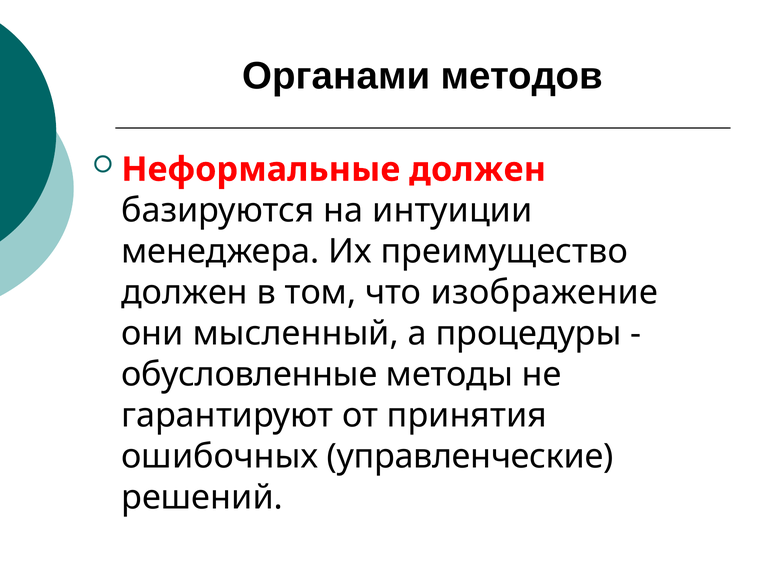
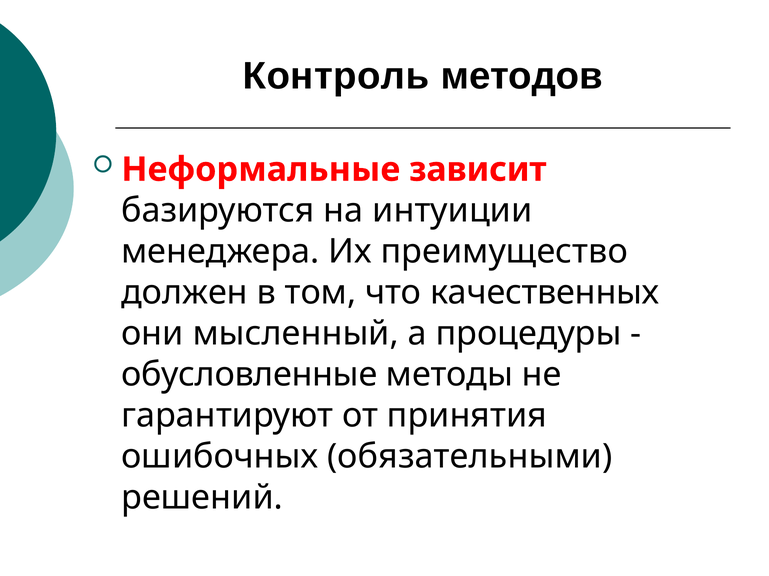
Органами: Органами -> Контроль (336, 76)
Неформальные должен: должен -> зависит (478, 170)
изображение: изображение -> качественных (545, 293)
управленческие: управленческие -> обязательными (470, 457)
